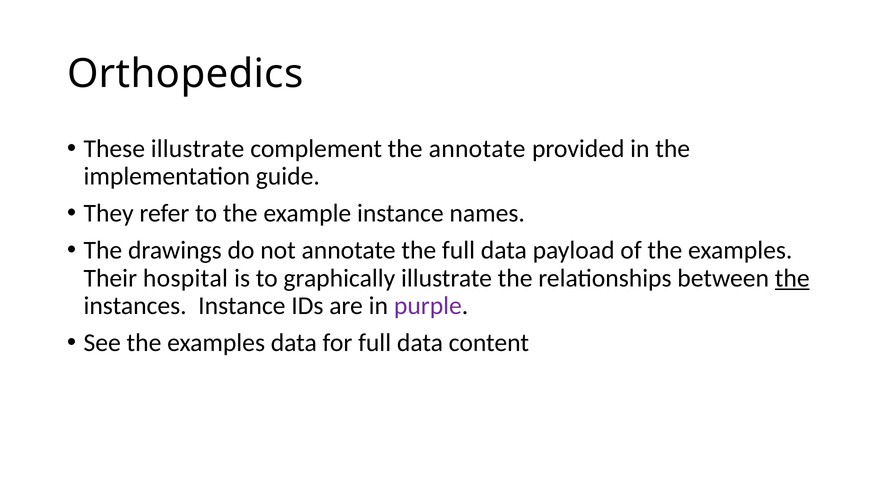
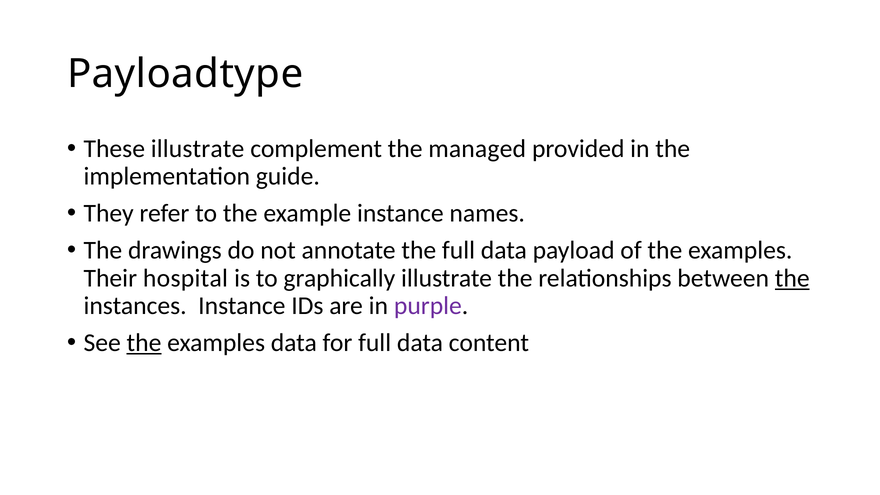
Orthopedics: Orthopedics -> Payloadtype (185, 74)
the annotate: annotate -> managed (477, 149)
the underline: none -> present (144, 343)
